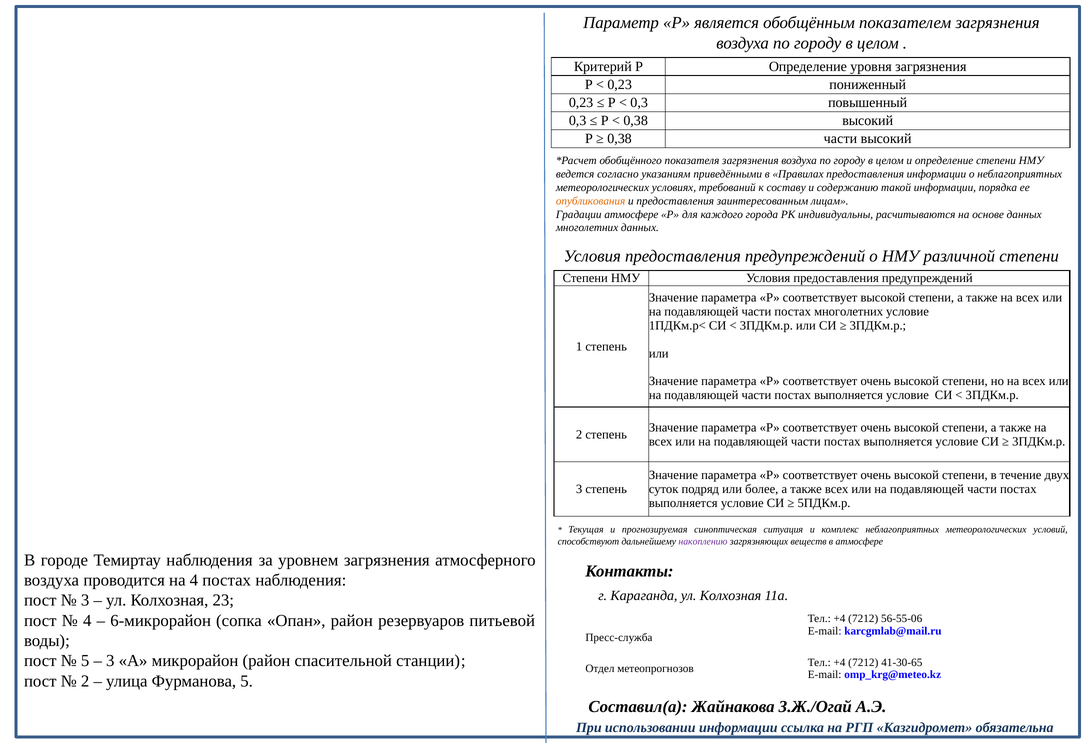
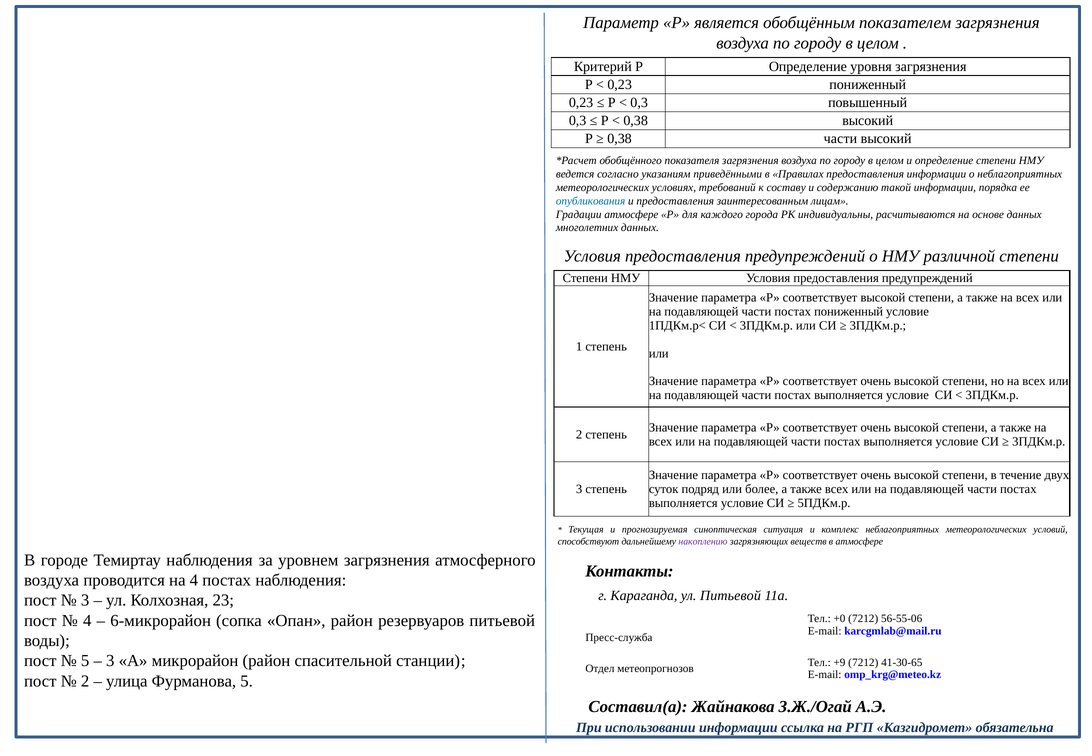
опубликования colour: orange -> blue (591, 201)
постах многолетних: многолетних -> пониженный (849, 311)
Караганда ул Колхозная: Колхозная -> Питьевой (730, 596)
+4: +4 -> +0 (839, 619)
+4: +4 -> +9 (839, 662)
